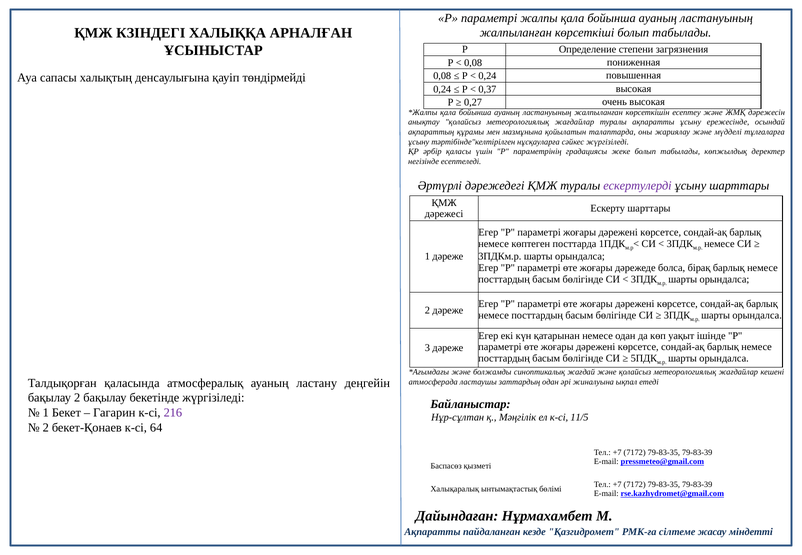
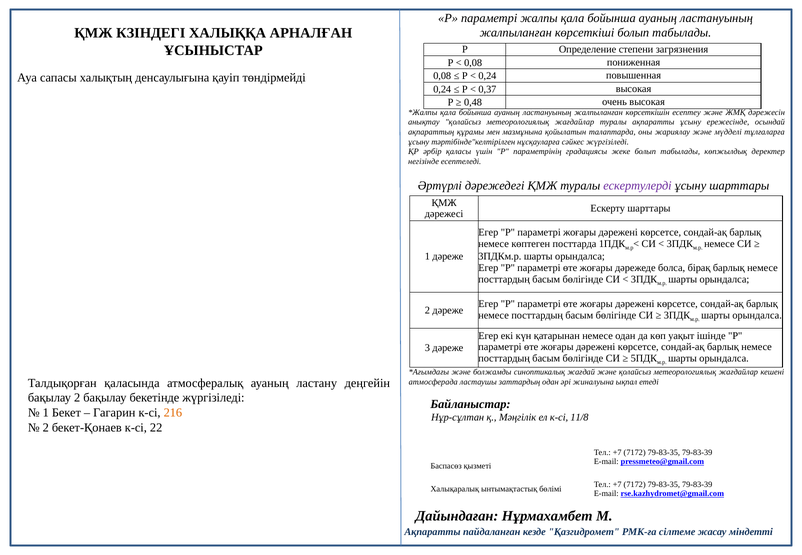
0,27: 0,27 -> 0,48 (473, 102)
216 colour: purple -> orange (173, 413)
11/5: 11/5 -> 11/8 (579, 417)
64: 64 -> 22 (156, 428)
